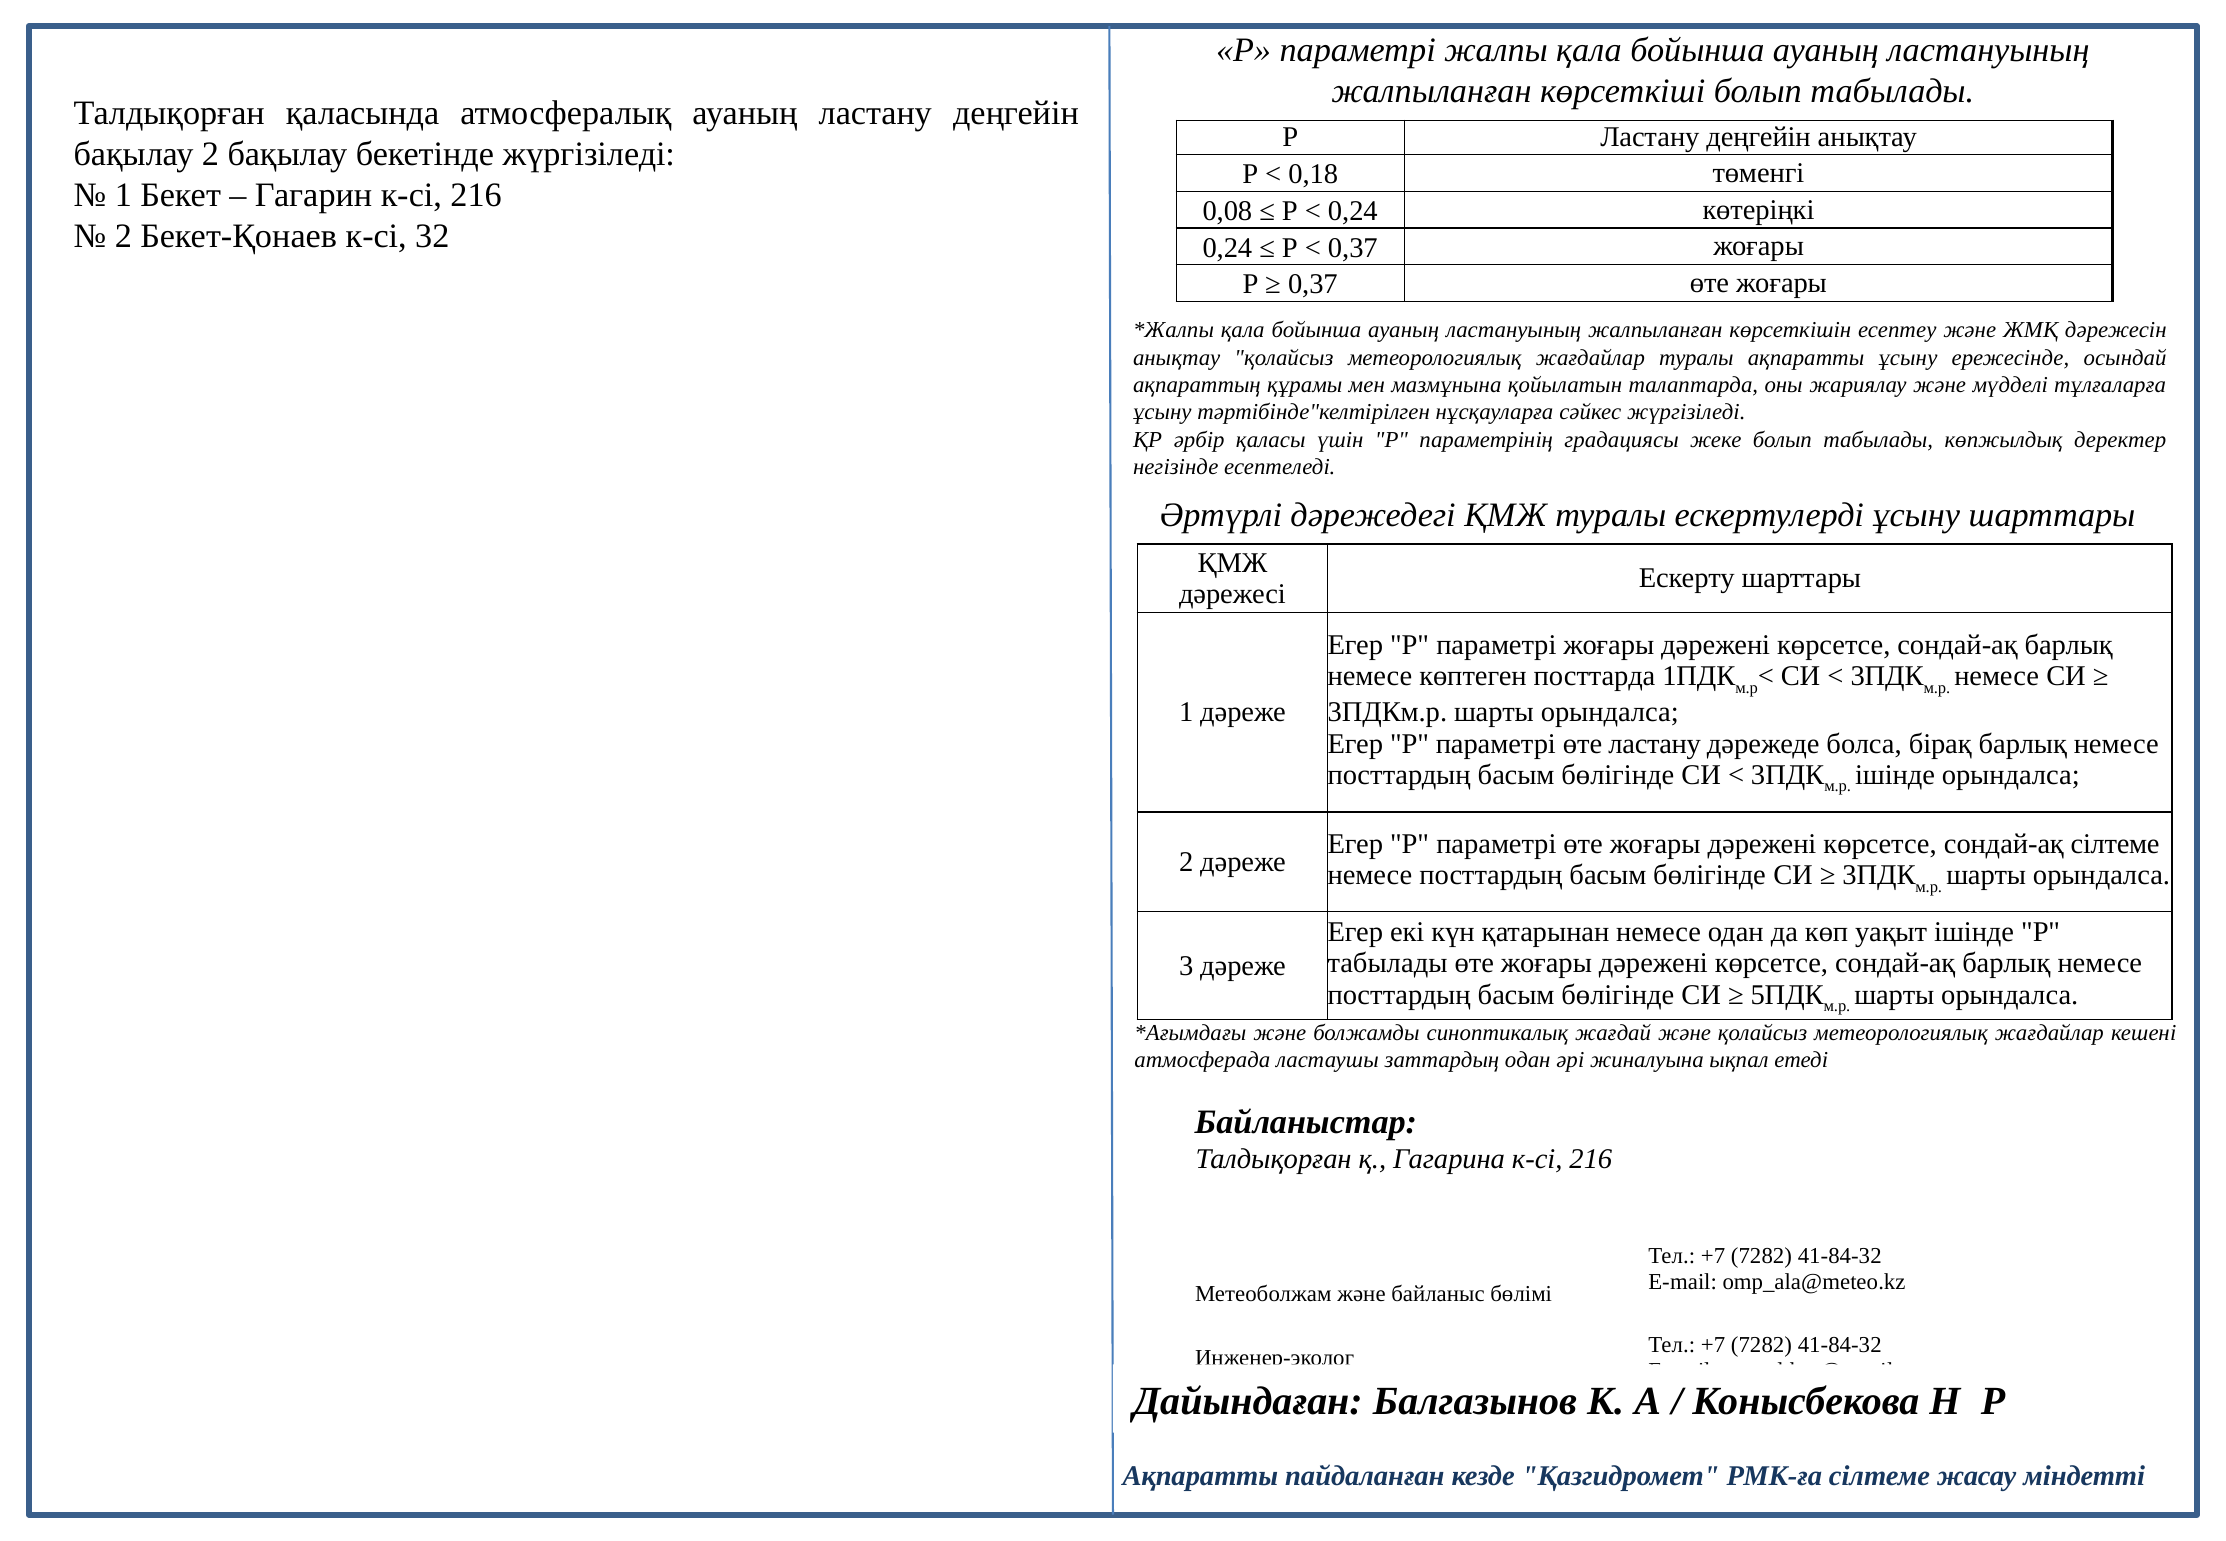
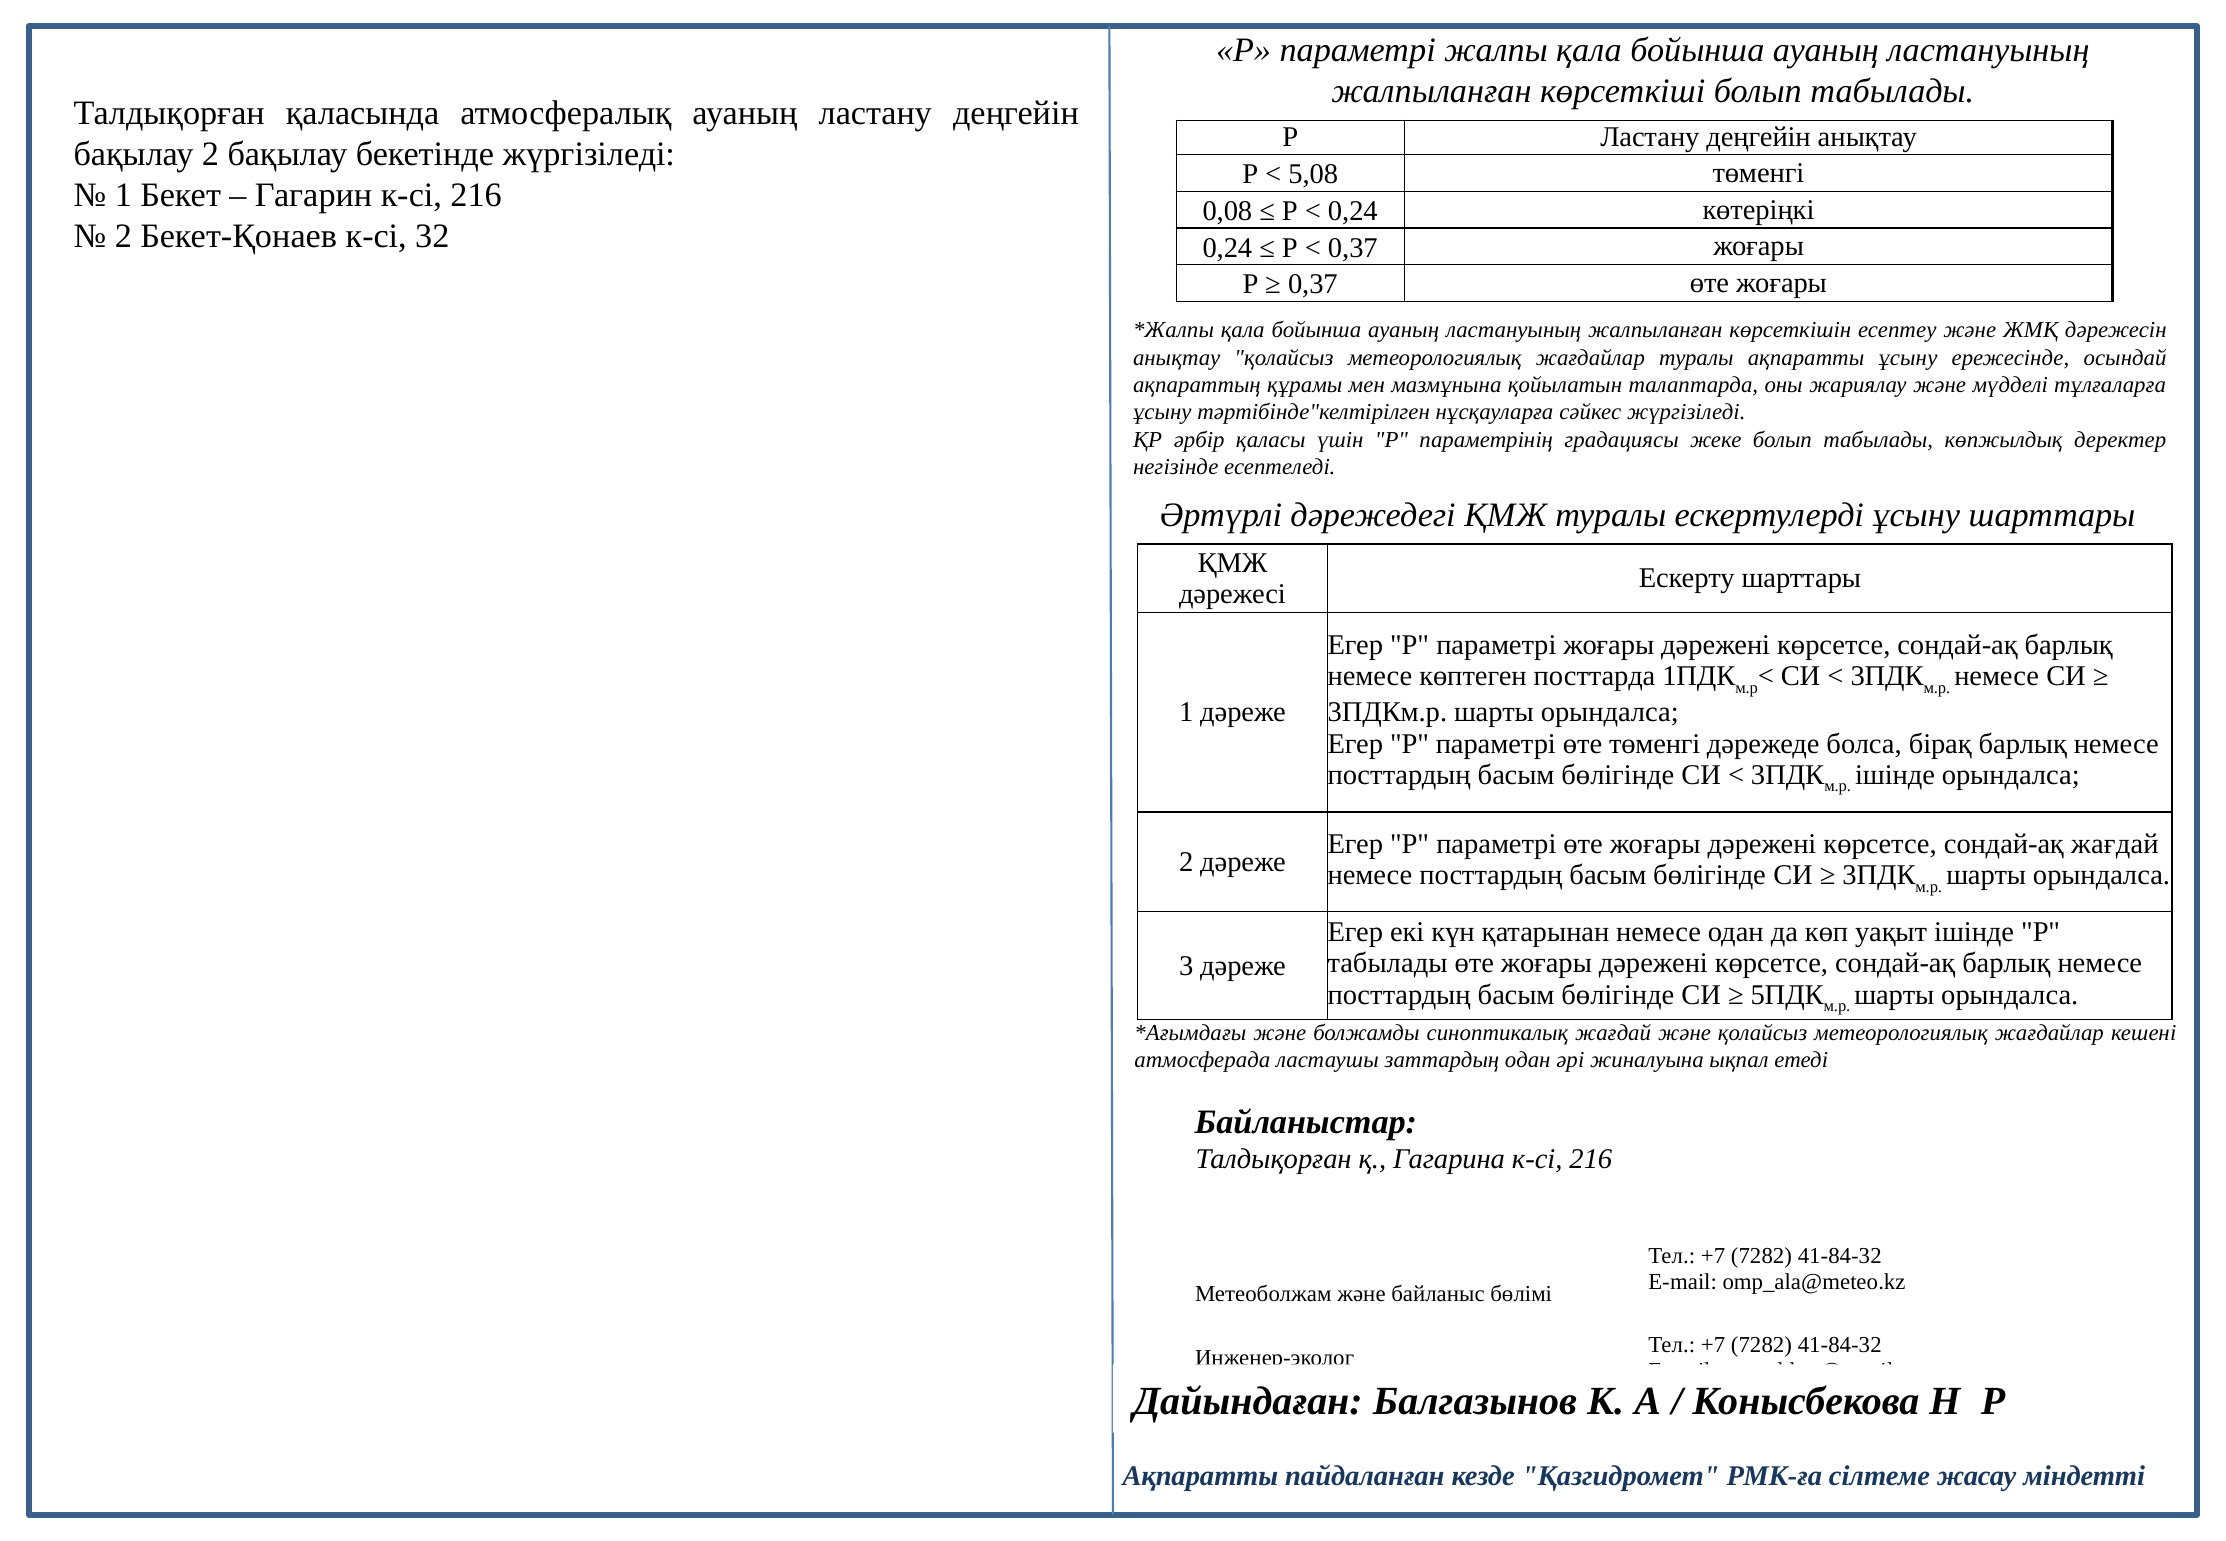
0,18: 0,18 -> 5,08 (1313, 174)
өте ластану: ластану -> төменгі (1655, 744)
сондай-ақ сілтеме: сілтеме -> жағдай (2115, 844)
